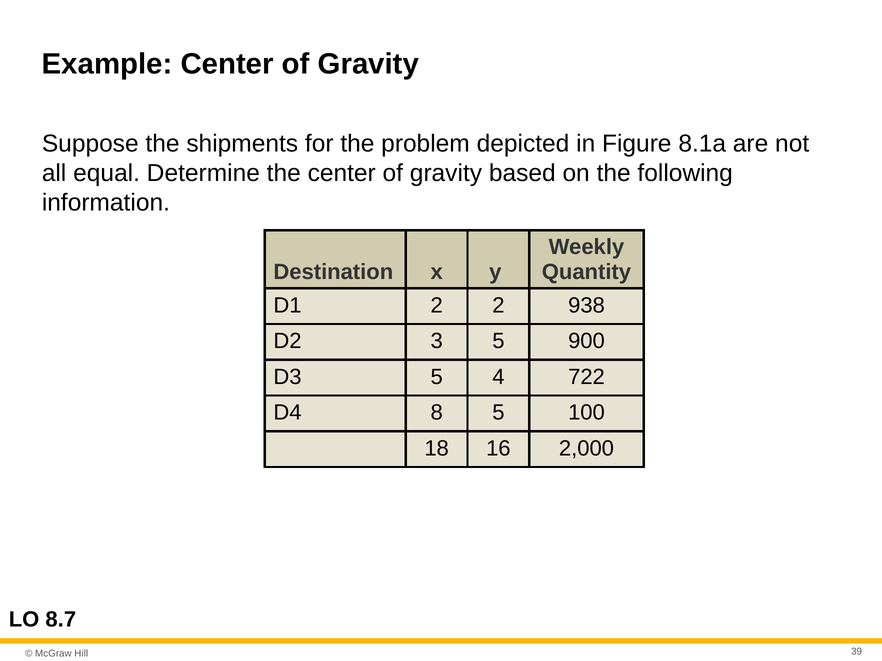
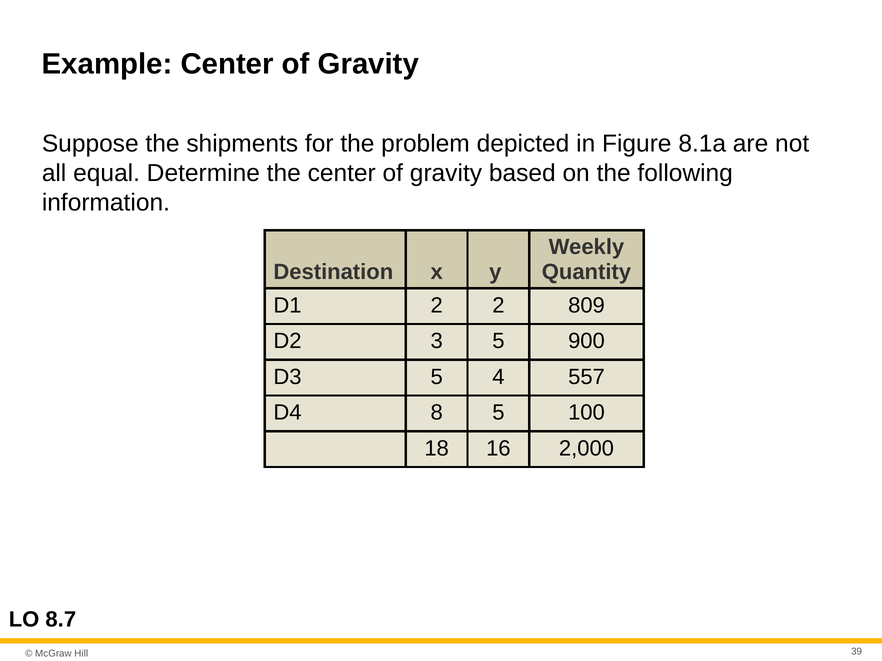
938: 938 -> 809 (587, 306)
722: 722 -> 557 (587, 377)
